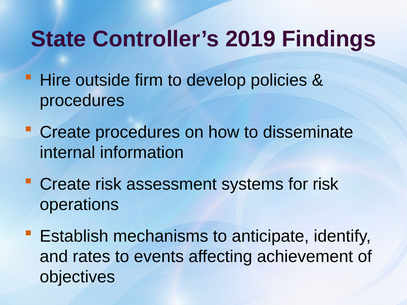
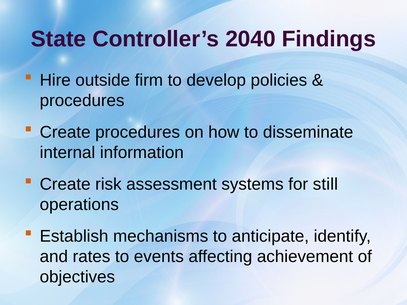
2019: 2019 -> 2040 (251, 39)
for risk: risk -> still (325, 184)
